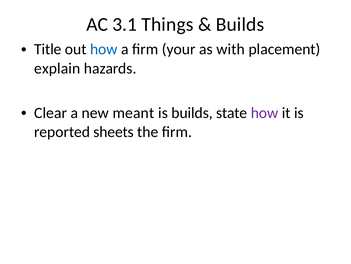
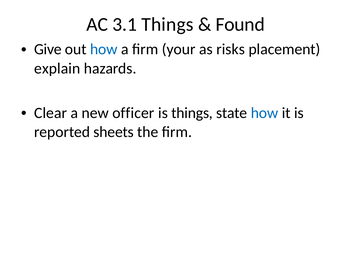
Builds: Builds -> Found (240, 24)
Title: Title -> Give (48, 49)
with: with -> risks (231, 49)
meant: meant -> officer (133, 113)
is builds: builds -> things (192, 113)
how colour: purple -> blue (265, 113)
